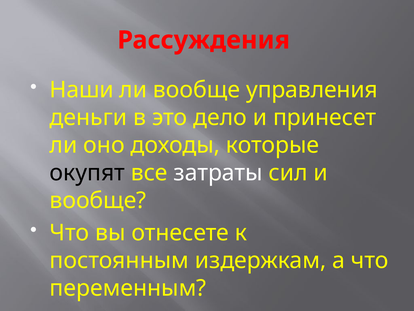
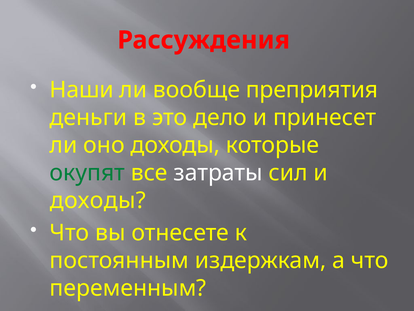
управления: управления -> преприятия (312, 90)
окупят colour: black -> green (87, 173)
вообще: вообще -> доходы (98, 200)
